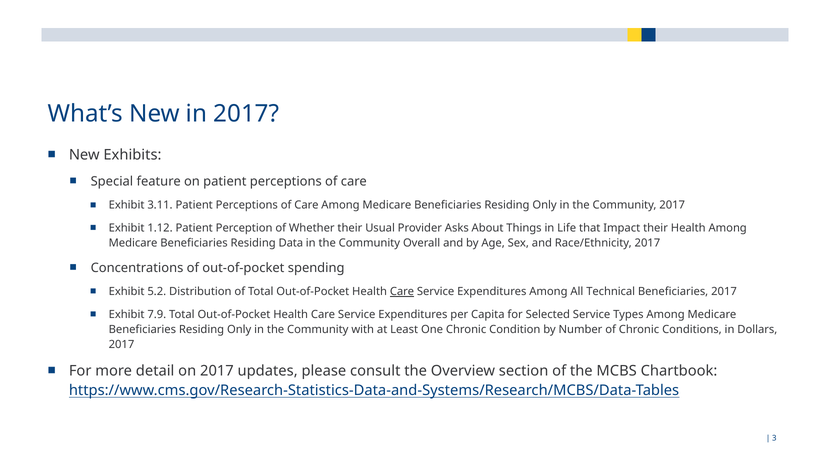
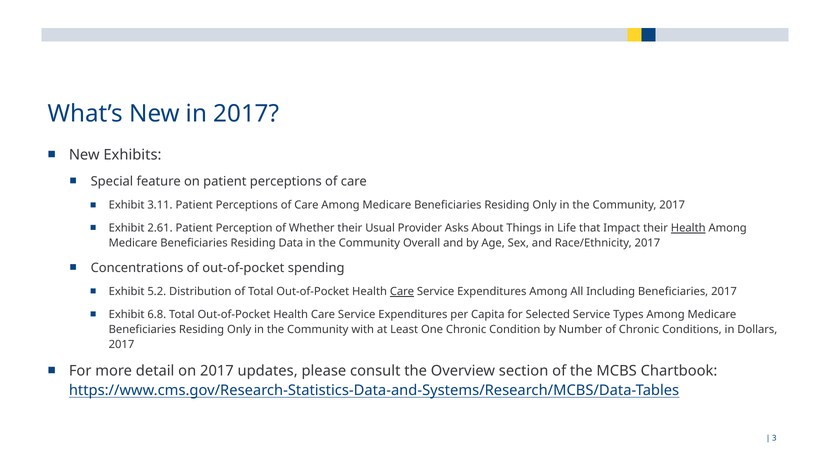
1.12: 1.12 -> 2.61 (160, 228)
Health underline: none -> present (688, 228)
Technical: Technical -> Including (611, 292)
7.9: 7.9 -> 6.8 (157, 315)
